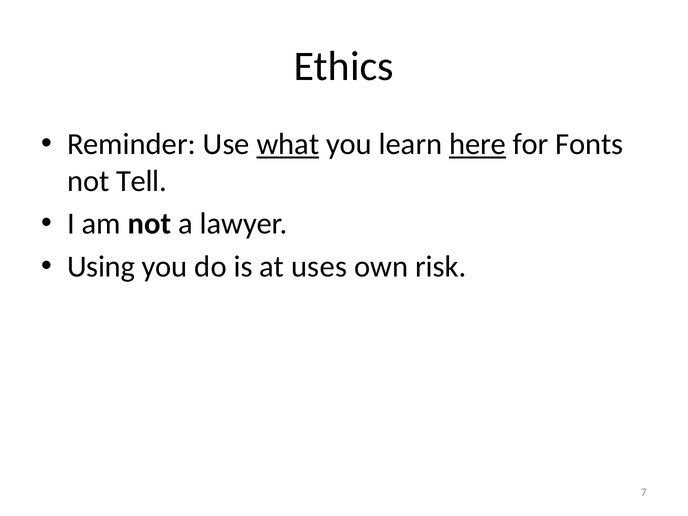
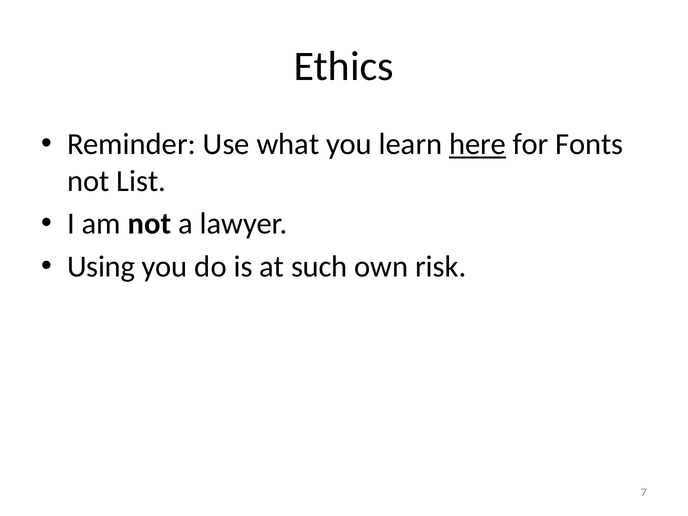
what underline: present -> none (288, 144)
Tell: Tell -> List (141, 181)
uses: uses -> such (319, 267)
